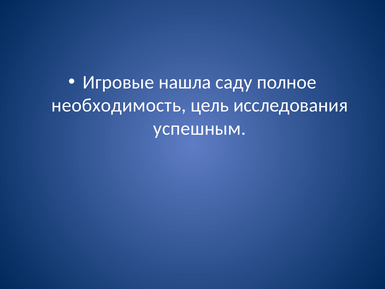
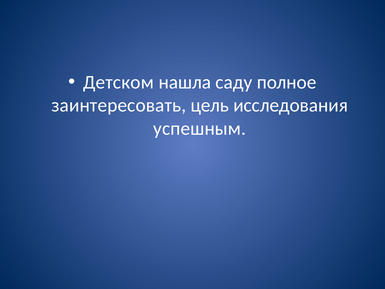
Игровые: Игровые -> Детском (118, 82)
необходимость: необходимость -> заинтересовать (119, 105)
